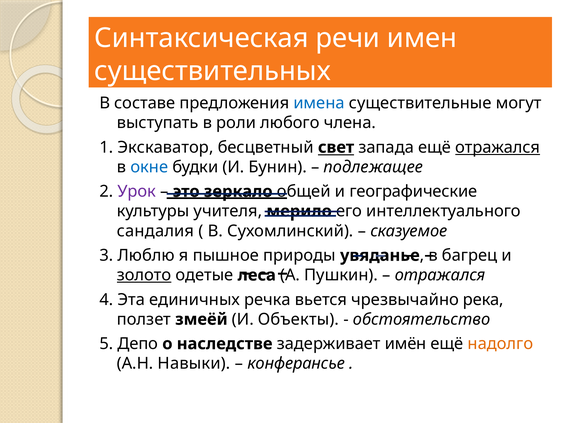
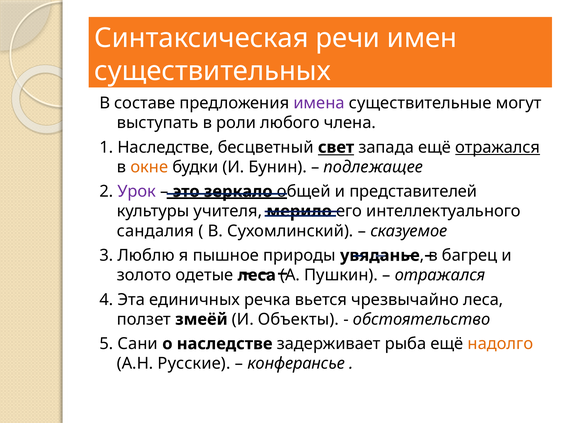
имена colour: blue -> purple (319, 103)
1 Экскаватор: Экскаватор -> Наследстве (165, 148)
окне colour: blue -> orange (149, 167)
географические: географические -> представителей (413, 192)
золото underline: present -> none (144, 276)
чрезвычайно река: река -> леса (483, 300)
Депо: Депо -> Сани (138, 344)
имён: имён -> рыба (406, 344)
Навыки: Навыки -> Русские (194, 364)
